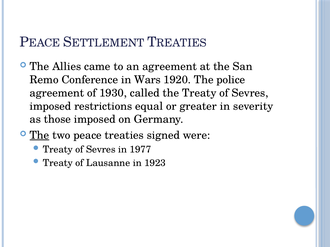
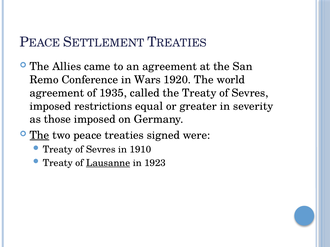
police: police -> world (231, 80)
1930: 1930 -> 1935 (113, 93)
1977: 1977 -> 1910 (140, 150)
Lausanne underline: none -> present (108, 163)
